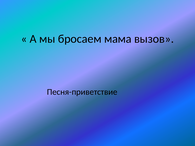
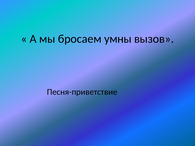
мама: мама -> умны (118, 39)
